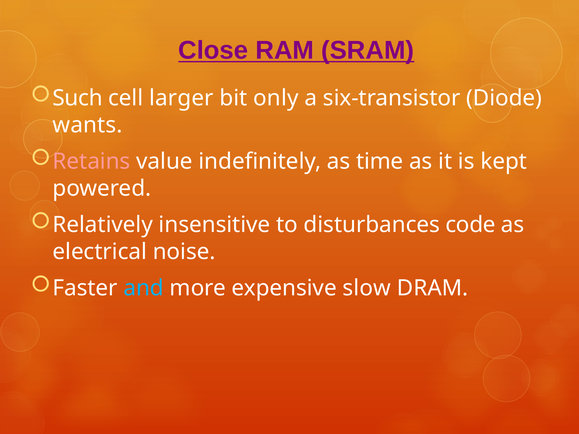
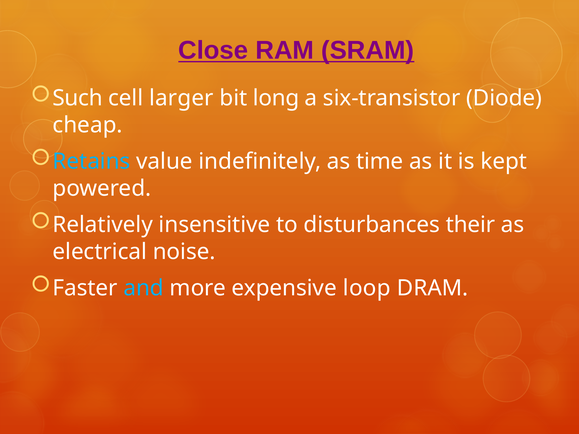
only: only -> long (276, 98)
wants: wants -> cheap (88, 125)
Retains colour: pink -> light blue (91, 162)
code: code -> their (470, 225)
slow: slow -> loop (367, 288)
